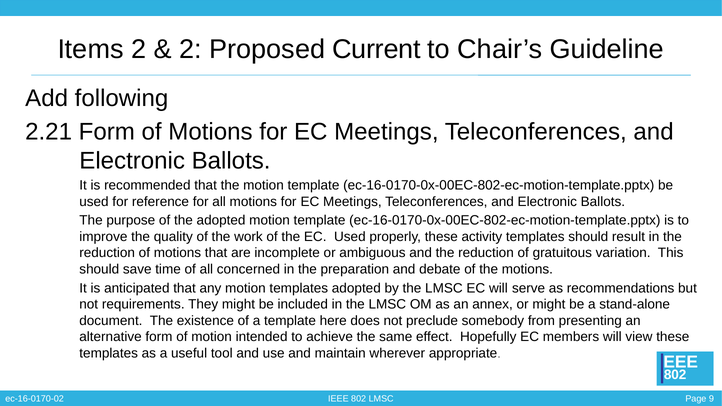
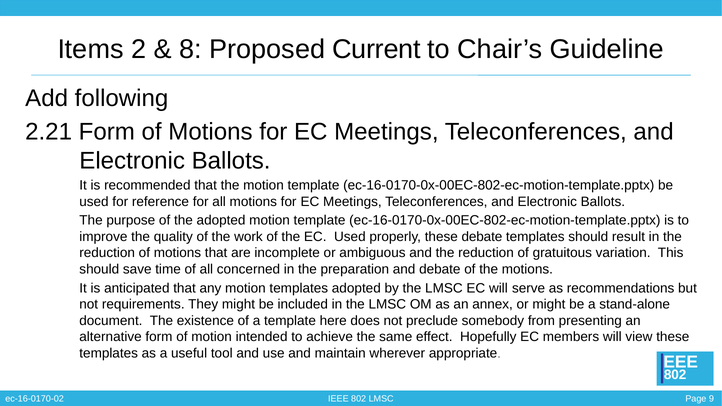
2: 2 -> 8 (191, 49)
these activity: activity -> debate (482, 237)
